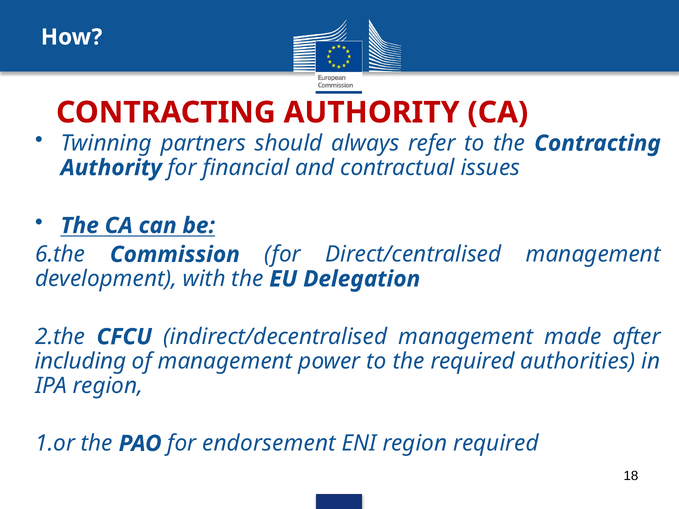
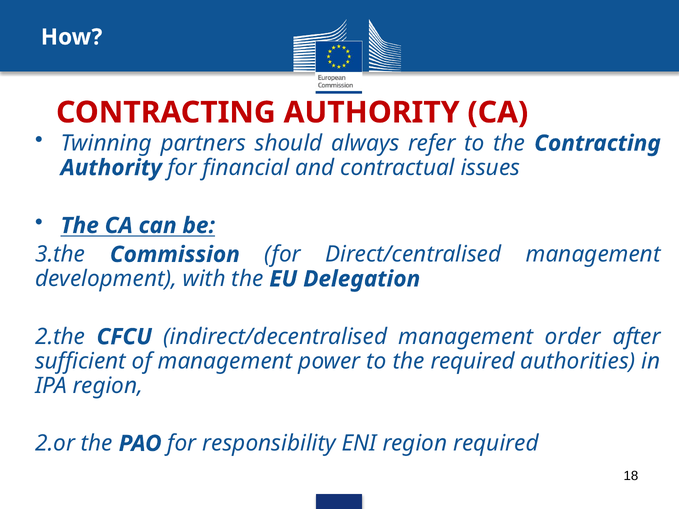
6.the: 6.the -> 3.the (60, 255)
made: made -> order (573, 337)
including: including -> sufficient (80, 361)
1.or: 1.or -> 2.or (55, 444)
endorsement: endorsement -> responsibility (269, 444)
